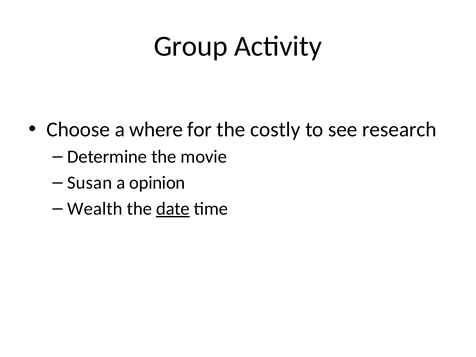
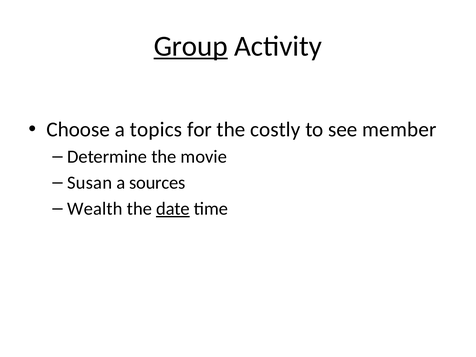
Group underline: none -> present (191, 46)
where: where -> topics (156, 129)
research: research -> member (399, 129)
opinion: opinion -> sources (157, 183)
